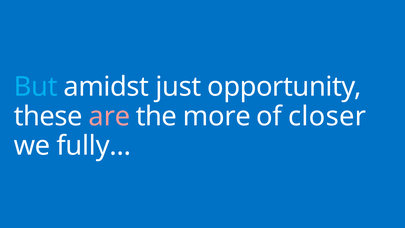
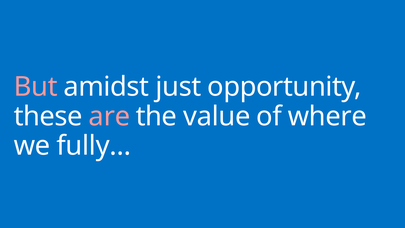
But colour: light blue -> pink (36, 87)
more: more -> value (217, 116)
closer: closer -> where (327, 116)
